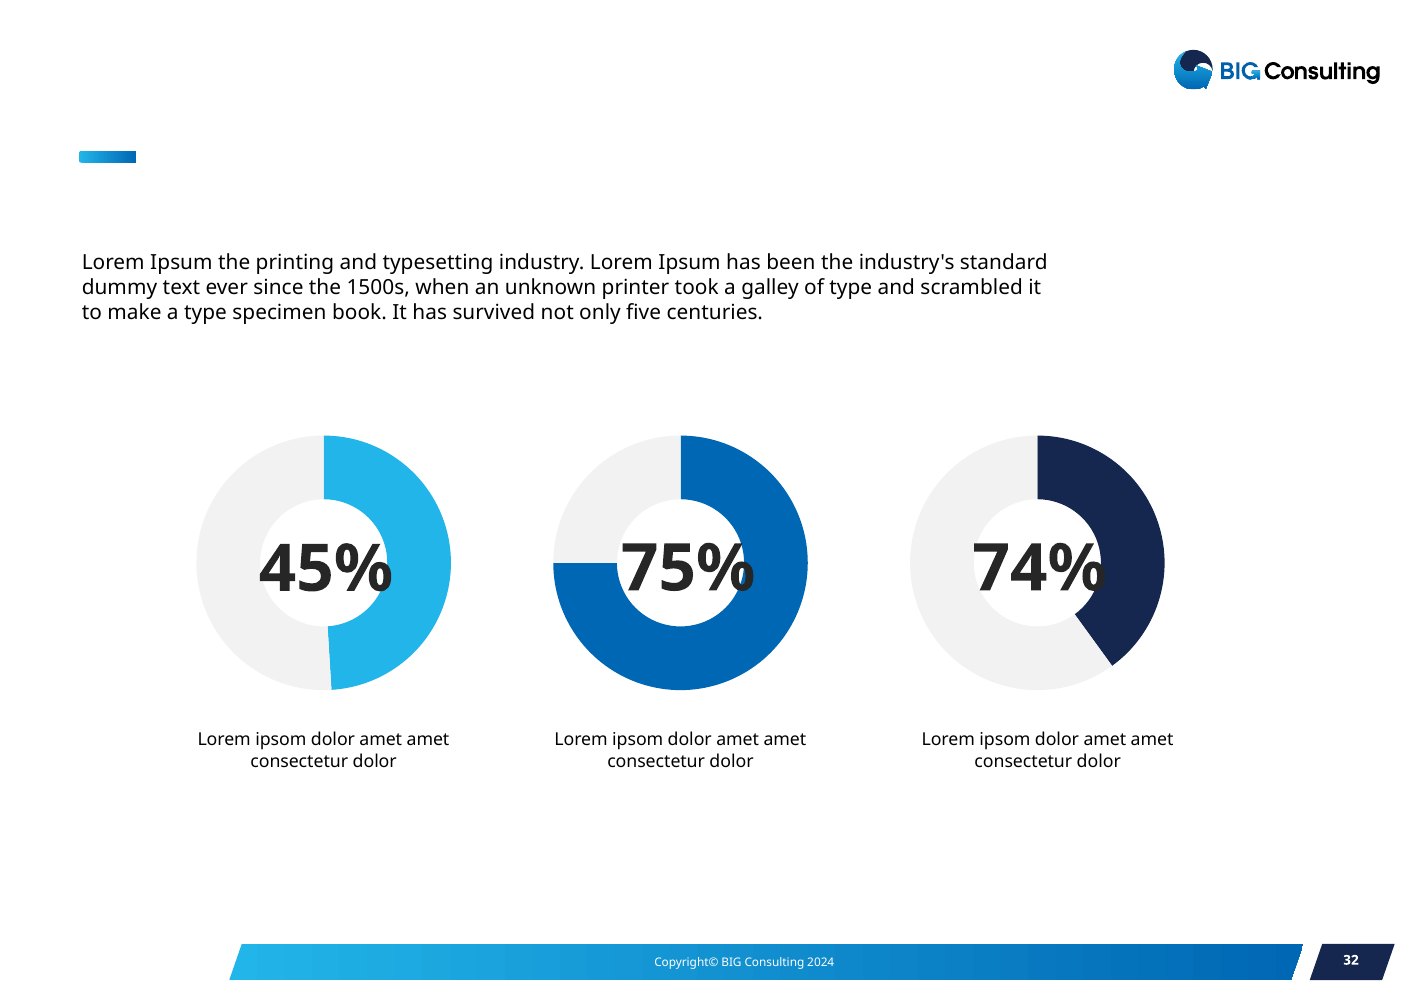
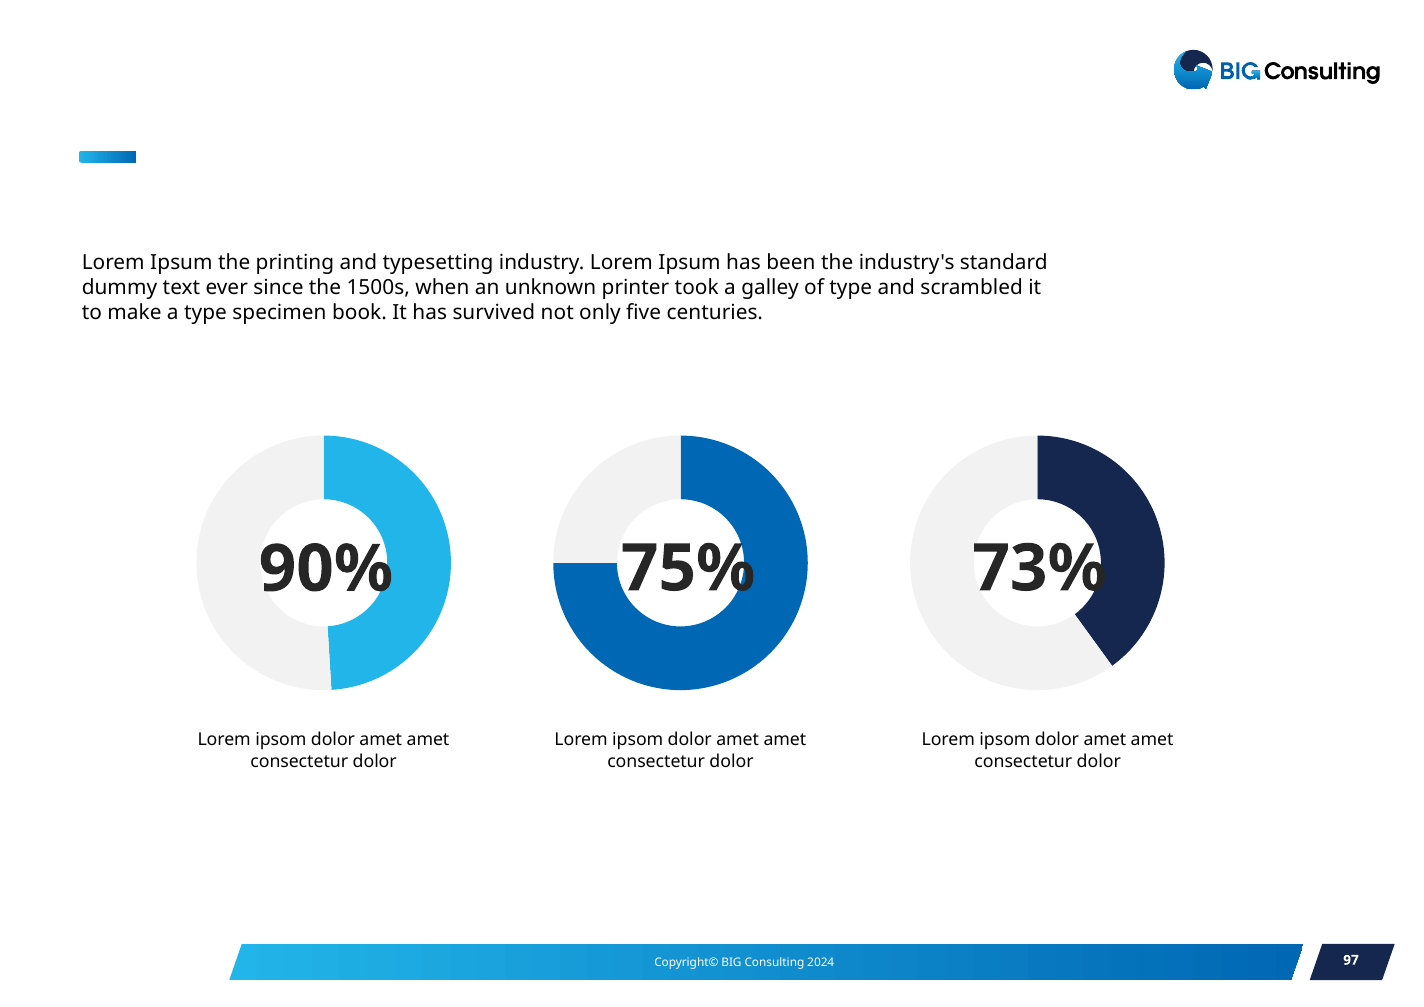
45%: 45% -> 90% (326, 569)
74%: 74% -> 73% (1040, 569)
32: 32 -> 97 (1351, 960)
